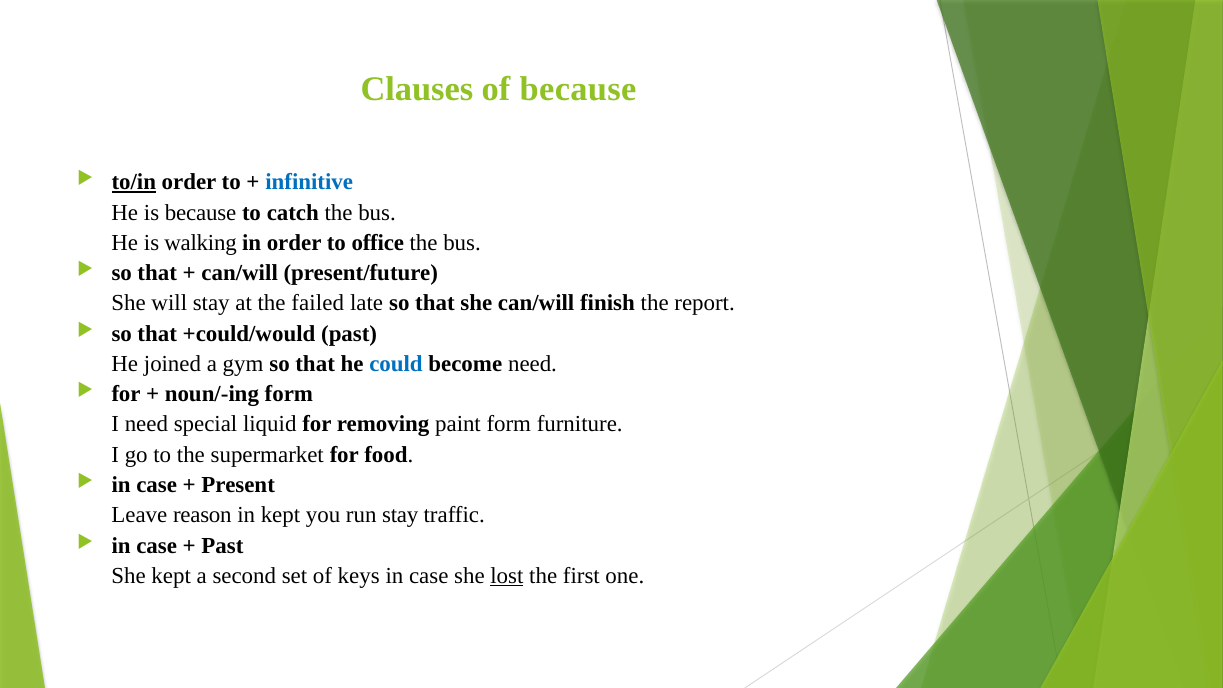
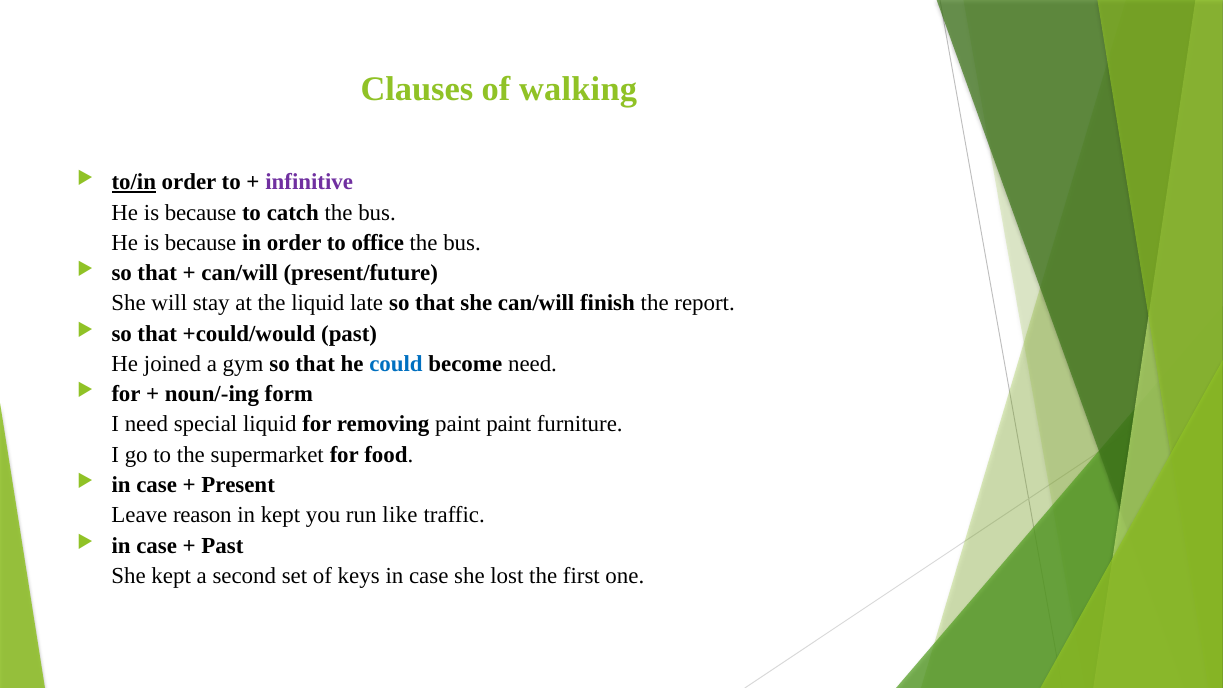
of because: because -> walking (578, 89)
infinitive colour: blue -> purple (309, 182)
walking: walking -> because (201, 243)
the failed: failed -> liquid (318, 303)
paint form: form -> paint (509, 424)
run stay: stay -> like (400, 515)
lost underline: present -> none (507, 576)
